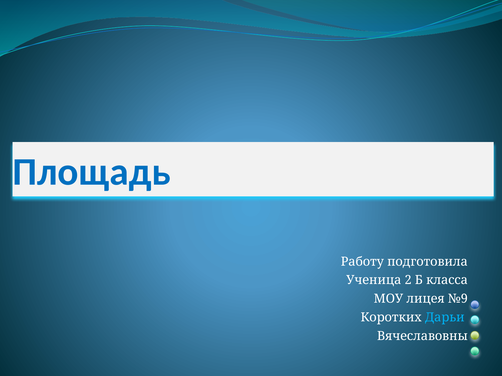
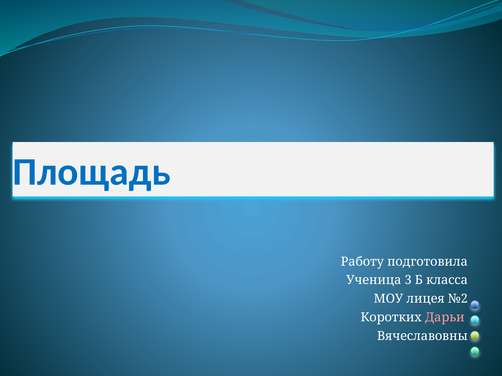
2: 2 -> 3 (408, 281)
№9: №9 -> №2 (458, 299)
Дарьи colour: light blue -> pink (445, 318)
